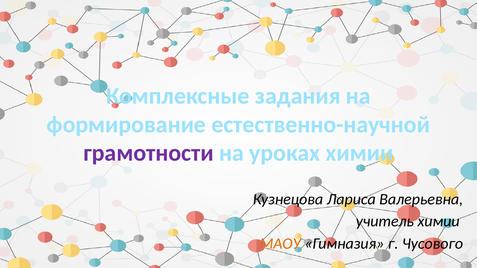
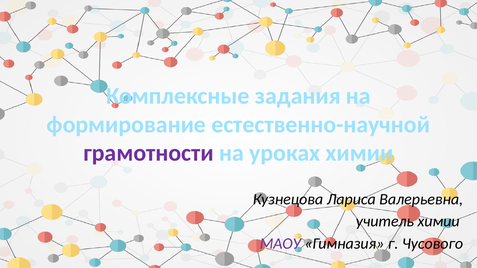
МАОУ colour: orange -> purple (280, 244)
